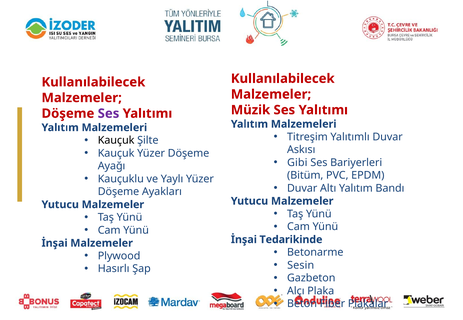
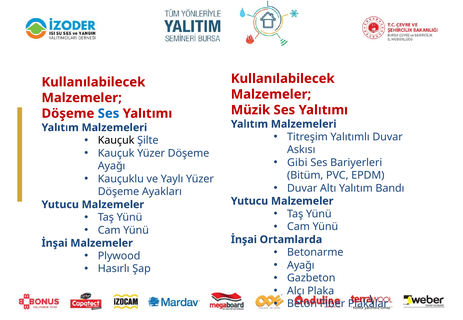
Ses colour: purple -> blue (108, 114)
Tedarikinde: Tedarikinde -> Ortamlarda (291, 240)
Sesin: Sesin -> Ayağı (301, 266)
